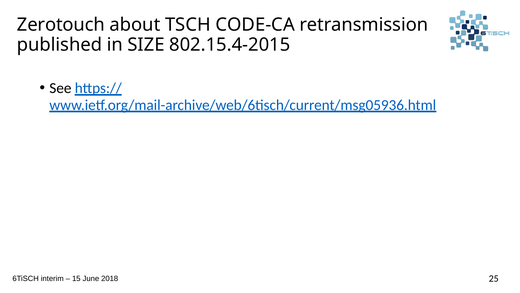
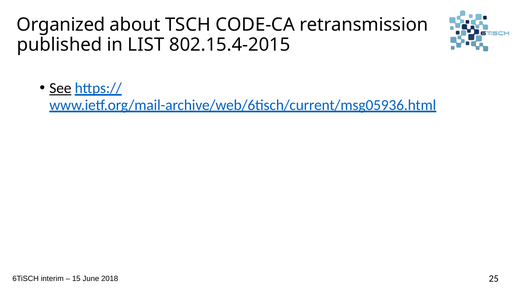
Zerotouch: Zerotouch -> Organized (61, 25)
SIZE: SIZE -> LIST (146, 45)
See underline: none -> present (60, 88)
